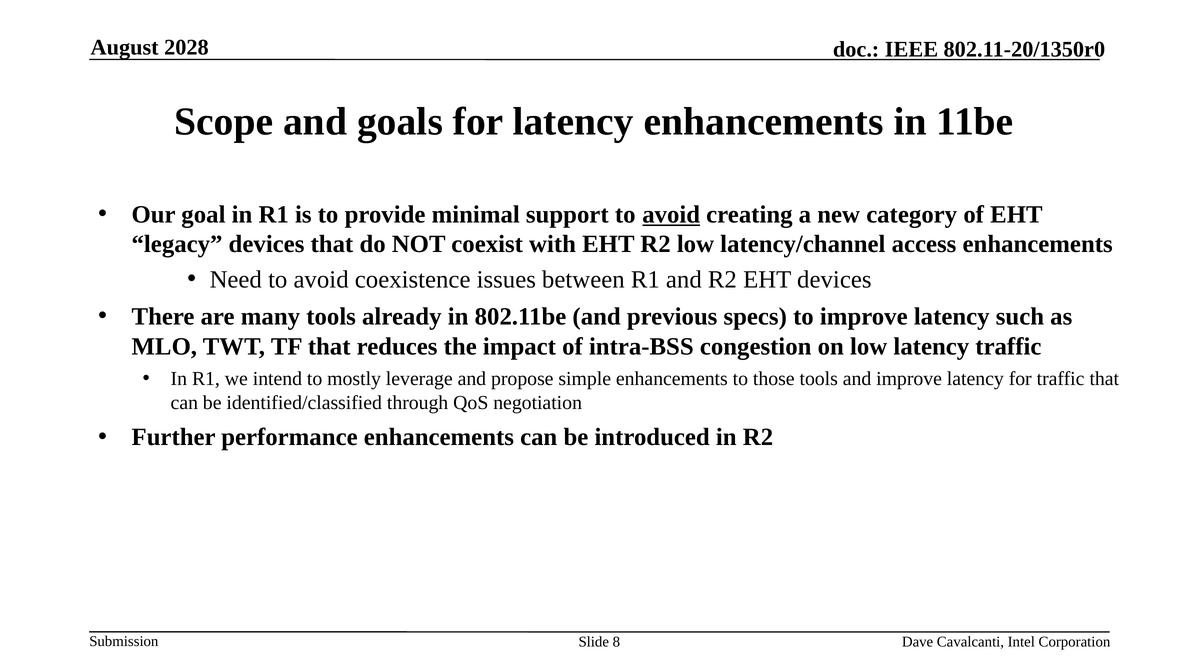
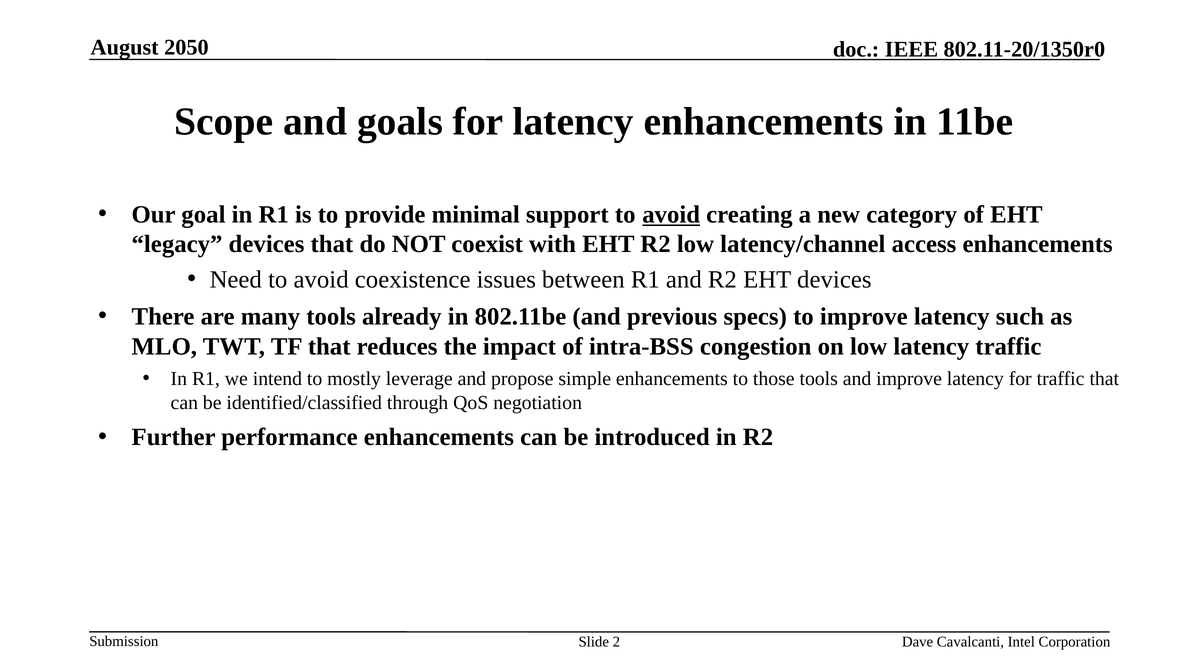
2028: 2028 -> 2050 (186, 47)
8: 8 -> 2 (616, 641)
